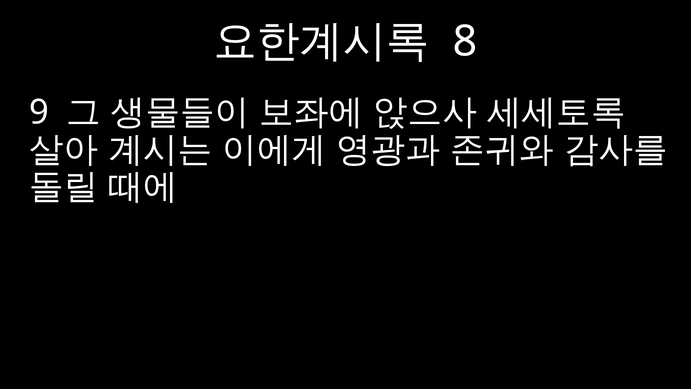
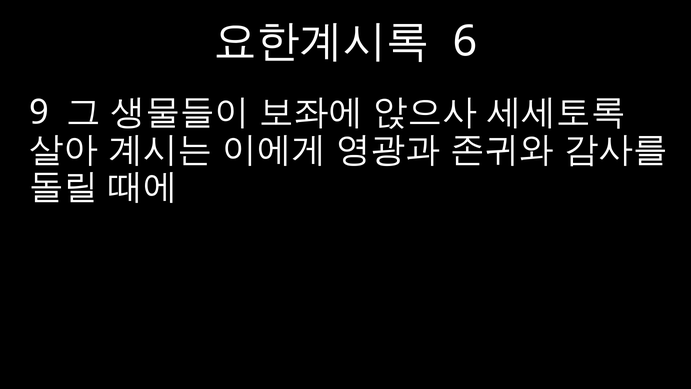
8: 8 -> 6 (465, 42)
